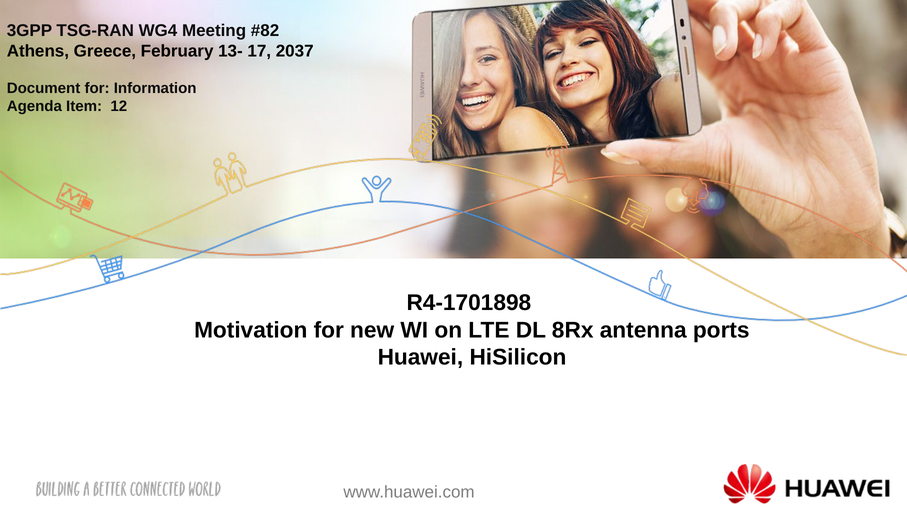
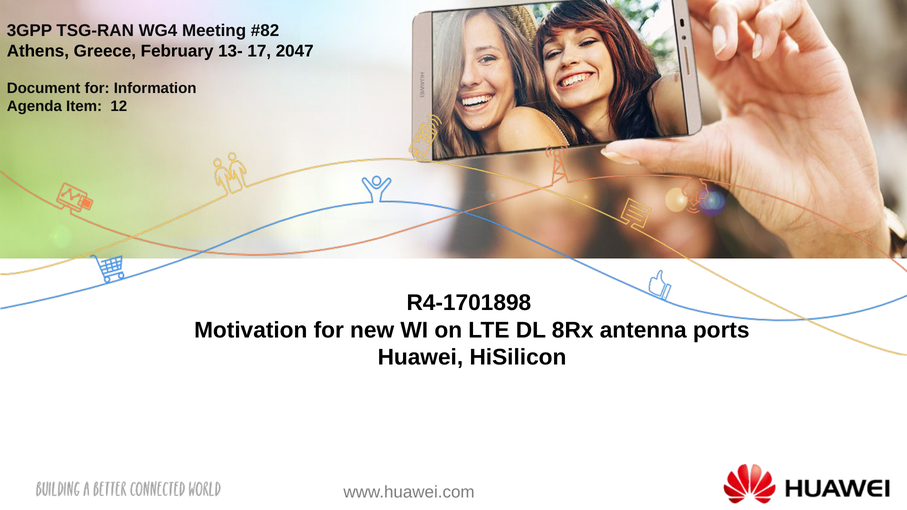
2037: 2037 -> 2047 (295, 51)
